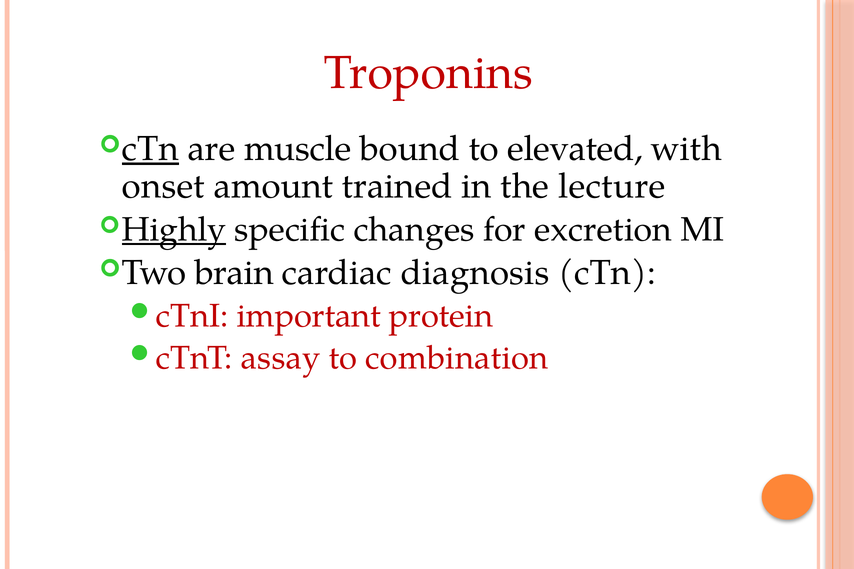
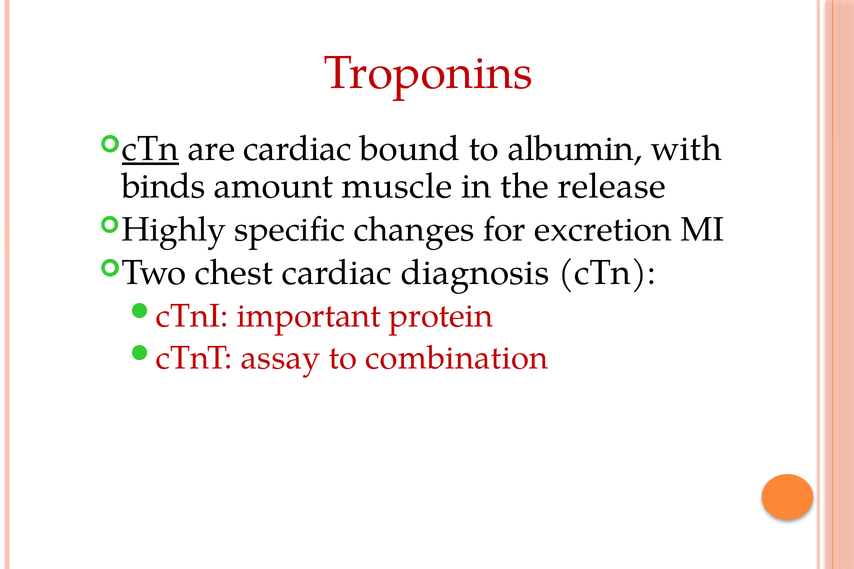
are muscle: muscle -> cardiac (298, 149)
elevated: elevated -> albumin (575, 149)
onset: onset -> binds (164, 186)
trained: trained -> muscle (397, 186)
lecture: lecture -> release (612, 186)
Highly underline: present -> none (174, 230)
brain: brain -> chest (234, 273)
